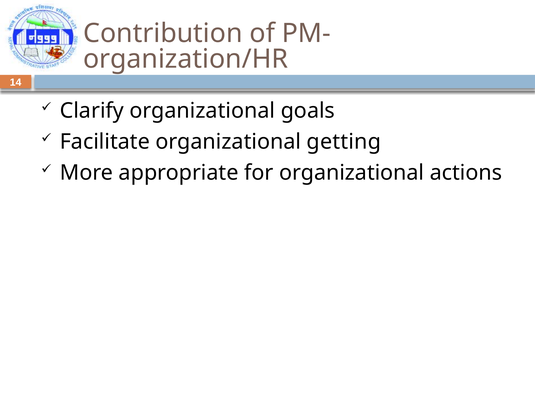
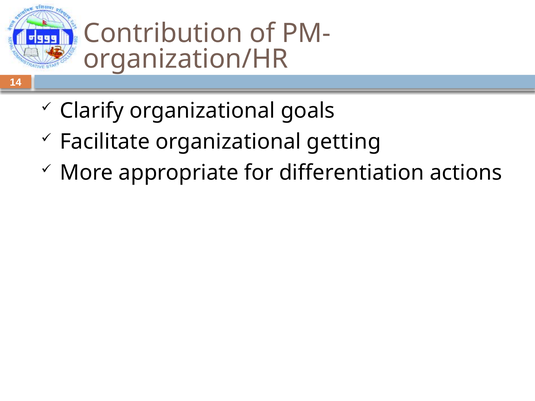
for organizational: organizational -> differentiation (352, 173)
